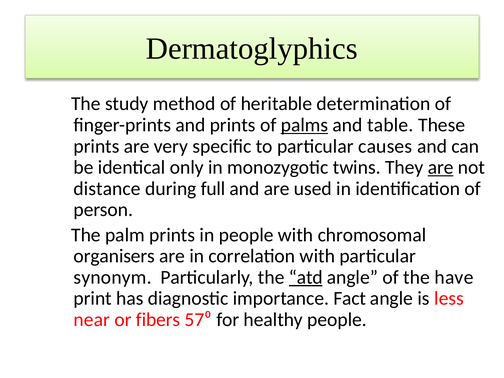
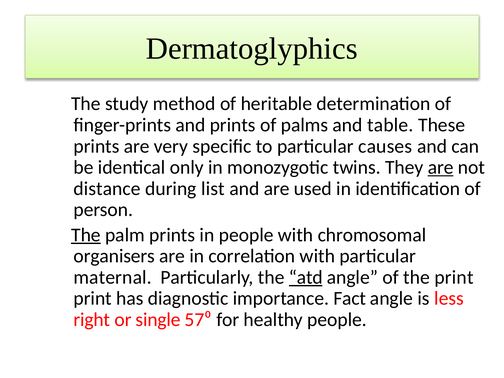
palms underline: present -> none (304, 125)
full: full -> list (213, 189)
The underline: none -> present (86, 235)
synonym: synonym -> maternal (113, 277)
the have: have -> print (454, 277)
near: near -> right (92, 320)
fibers: fibers -> single (158, 320)
